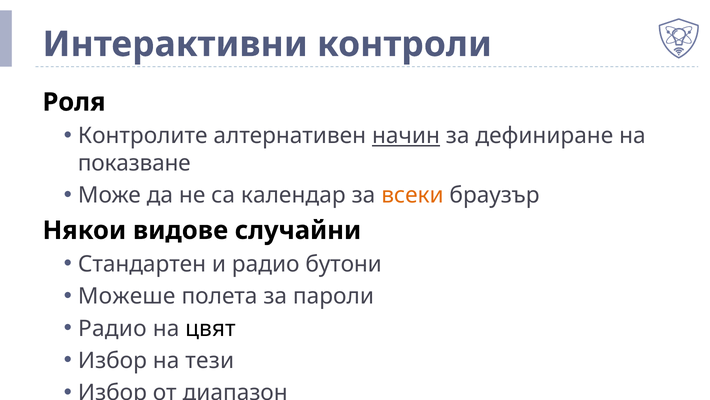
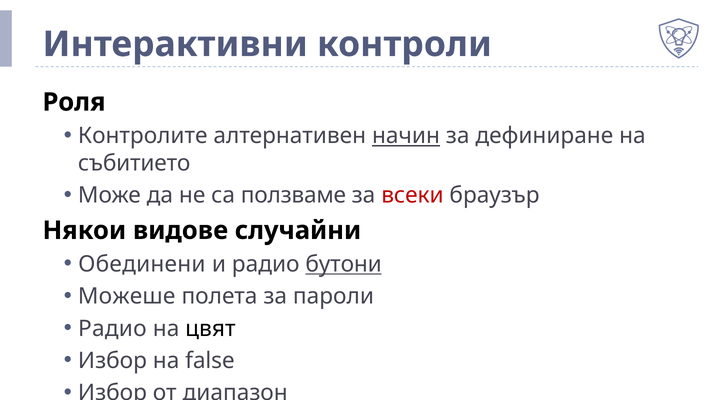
показване: показване -> събитието (134, 163)
календар: календар -> ползваме (293, 195)
всеки colour: orange -> red (412, 195)
Стандартен: Стандартен -> Обединени (142, 264)
бутони underline: none -> present (344, 264)
тези: тези -> false (210, 360)
